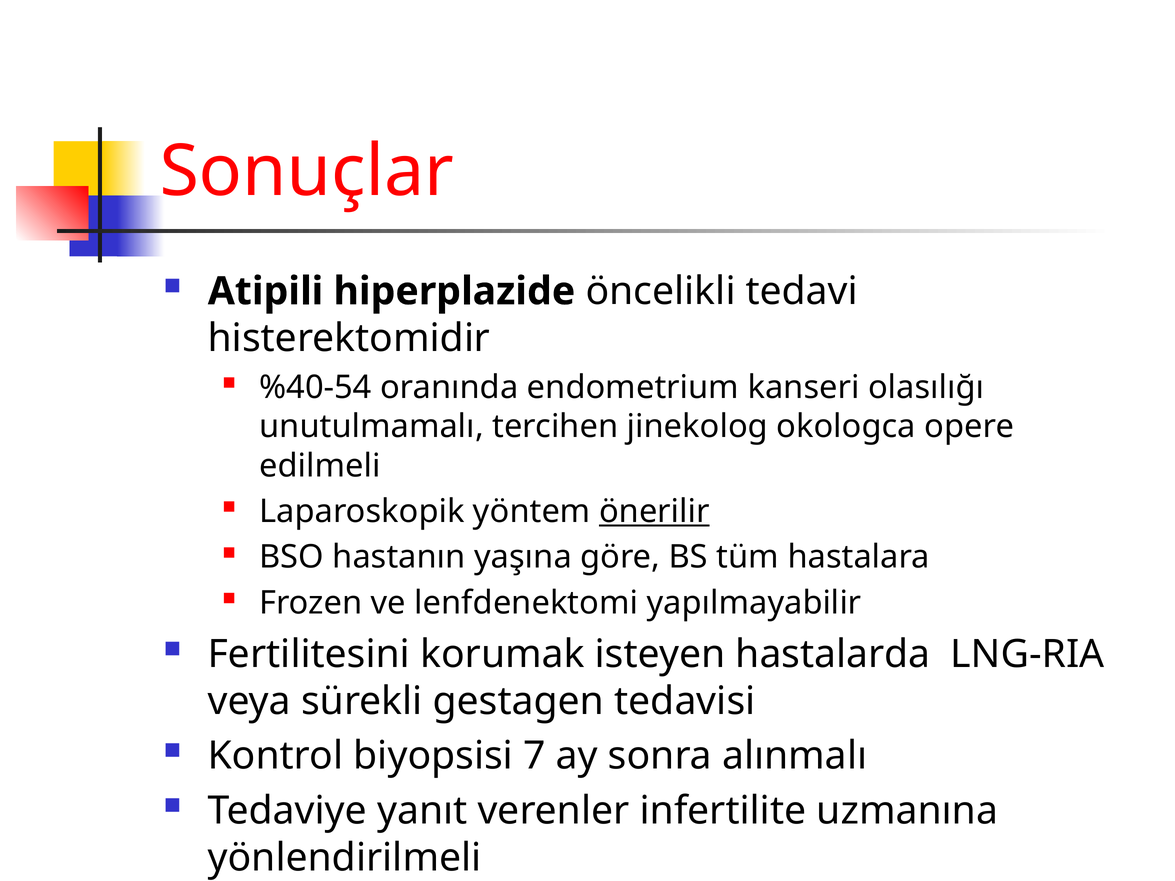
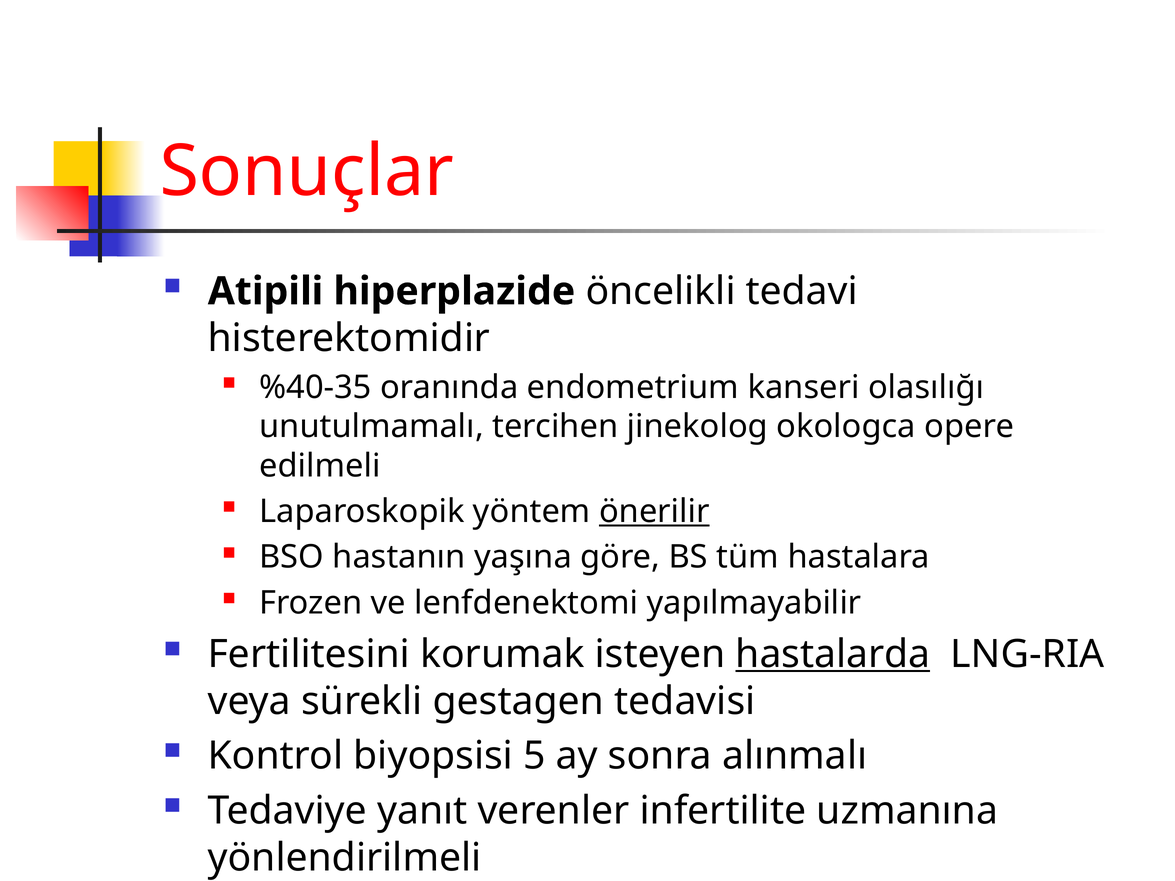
%40-54: %40-54 -> %40-35 (315, 388)
hastalarda underline: none -> present (833, 654)
7: 7 -> 5 (534, 756)
